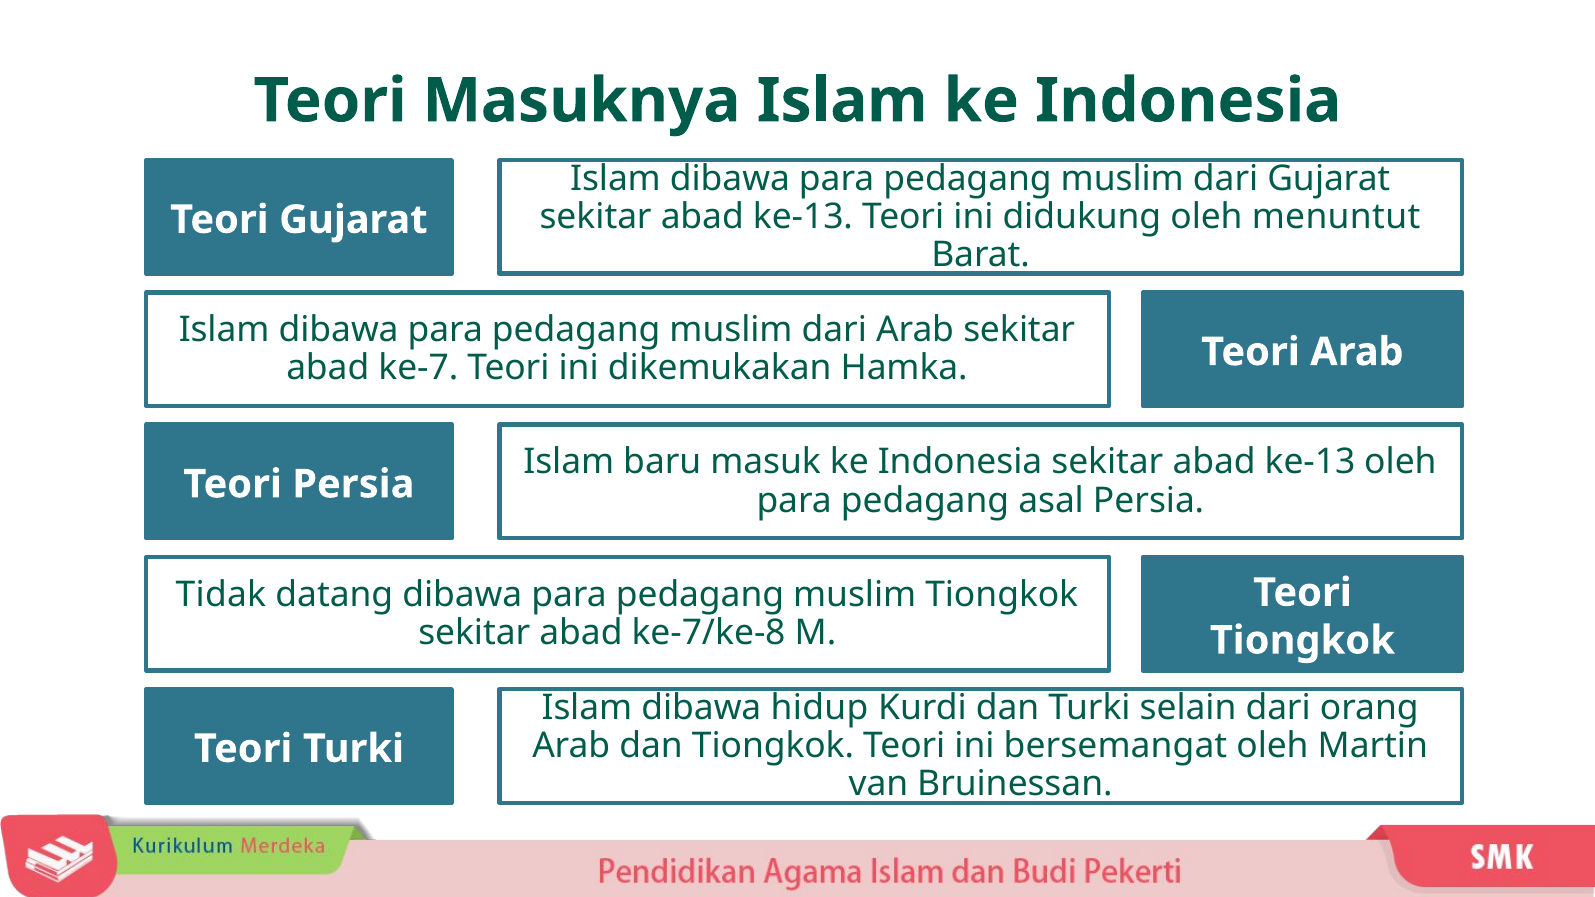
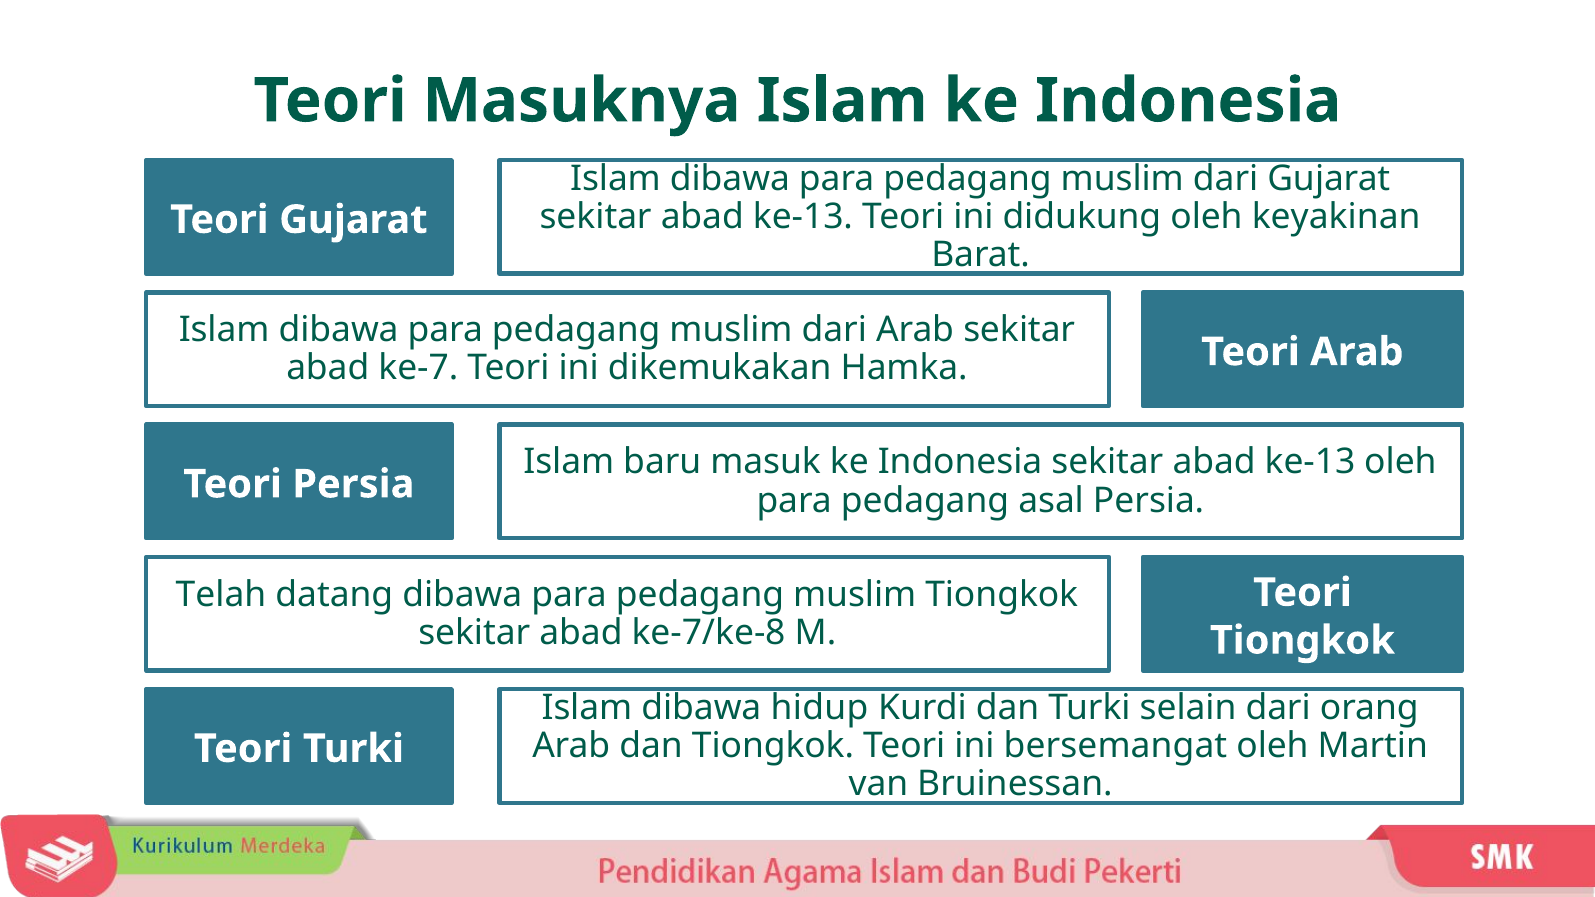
menuntut: menuntut -> keyakinan (1336, 217)
Tidak: Tidak -> Telah (221, 595)
